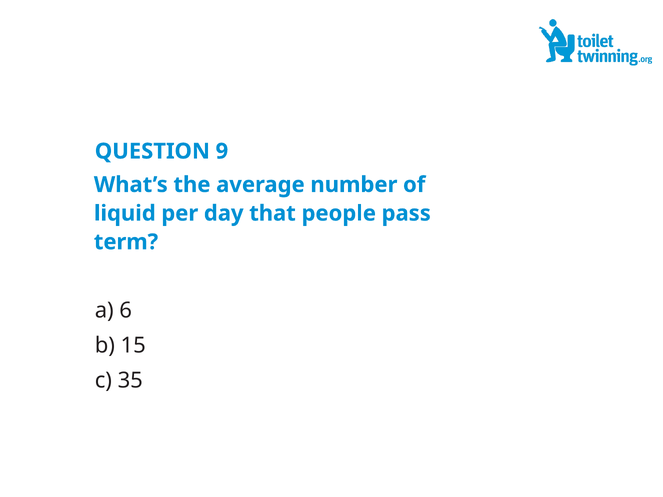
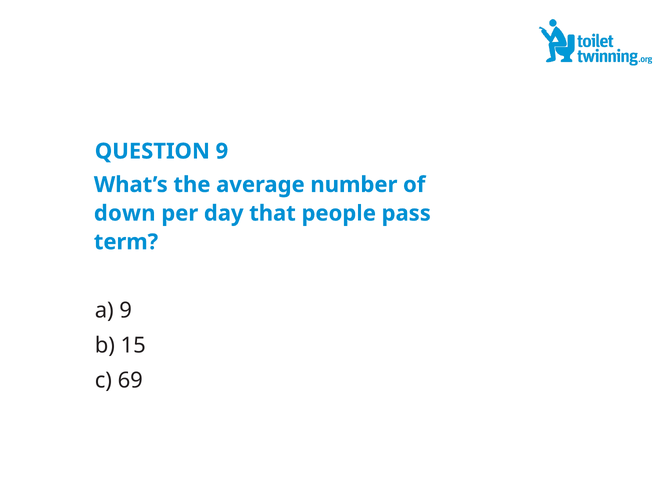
liquid: liquid -> down (125, 213)
a 6: 6 -> 9 (126, 311)
35: 35 -> 69 (130, 381)
